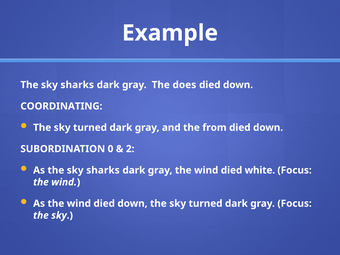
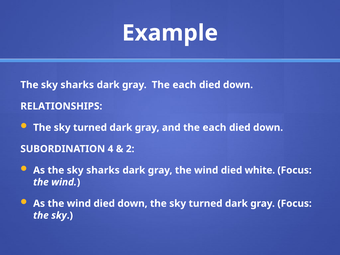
gray The does: does -> each (184, 85)
COORDINATING: COORDINATING -> RELATIONSHIPS (61, 106)
and the from: from -> each (214, 128)
0: 0 -> 4 (110, 149)
